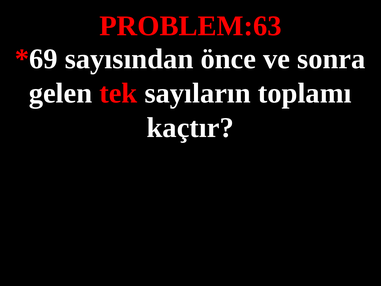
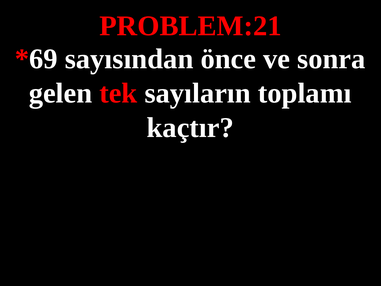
PROBLEM:63: PROBLEM:63 -> PROBLEM:21 (190, 26)
